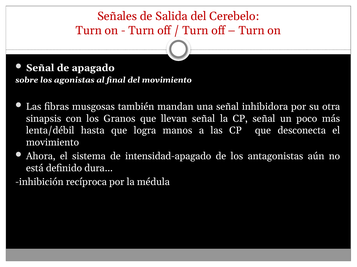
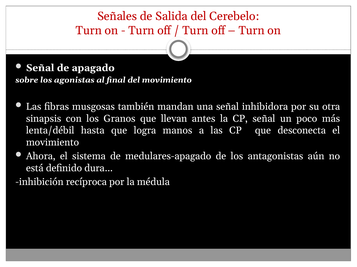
llevan señal: señal -> antes (204, 119)
intensidad-apagado: intensidad-apagado -> medulares-apagado (168, 157)
